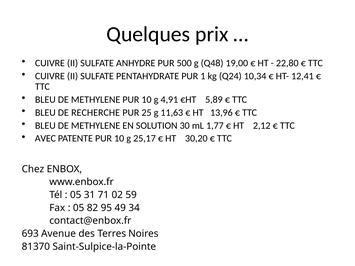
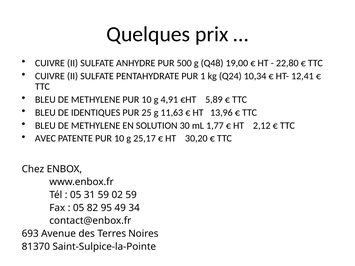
RECHERCHE: RECHERCHE -> IDENTIQUES (96, 113)
31 71: 71 -> 59 (103, 195)
